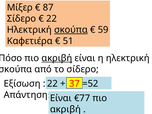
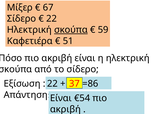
87: 87 -> 67 (48, 8)
ακριβή underline: present -> none (57, 58)
=52: =52 -> =86 (90, 84)
€77: €77 -> €54 (82, 98)
